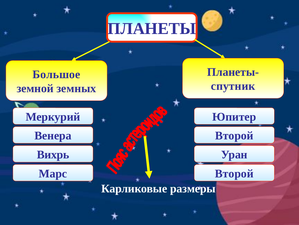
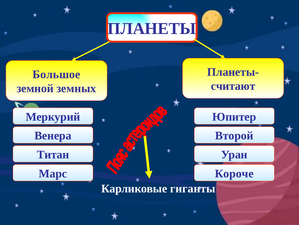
спутник: спутник -> считают (233, 86)
Вихрь: Вихрь -> Титан (53, 154)
Второй: Второй -> Короче (234, 173)
размеры: размеры -> гиганты (193, 188)
